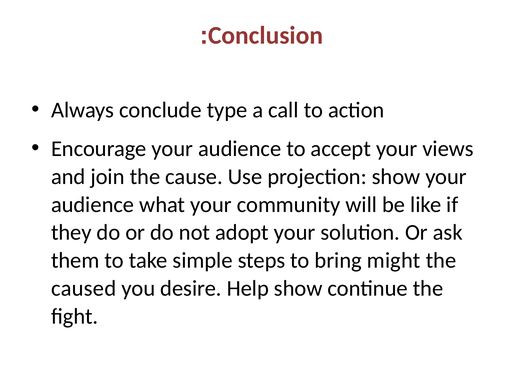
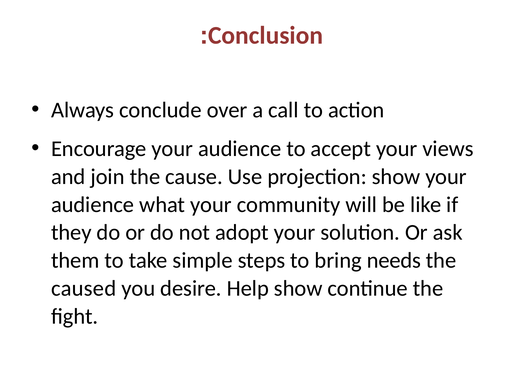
type: type -> over (227, 110)
might: might -> needs (394, 261)
